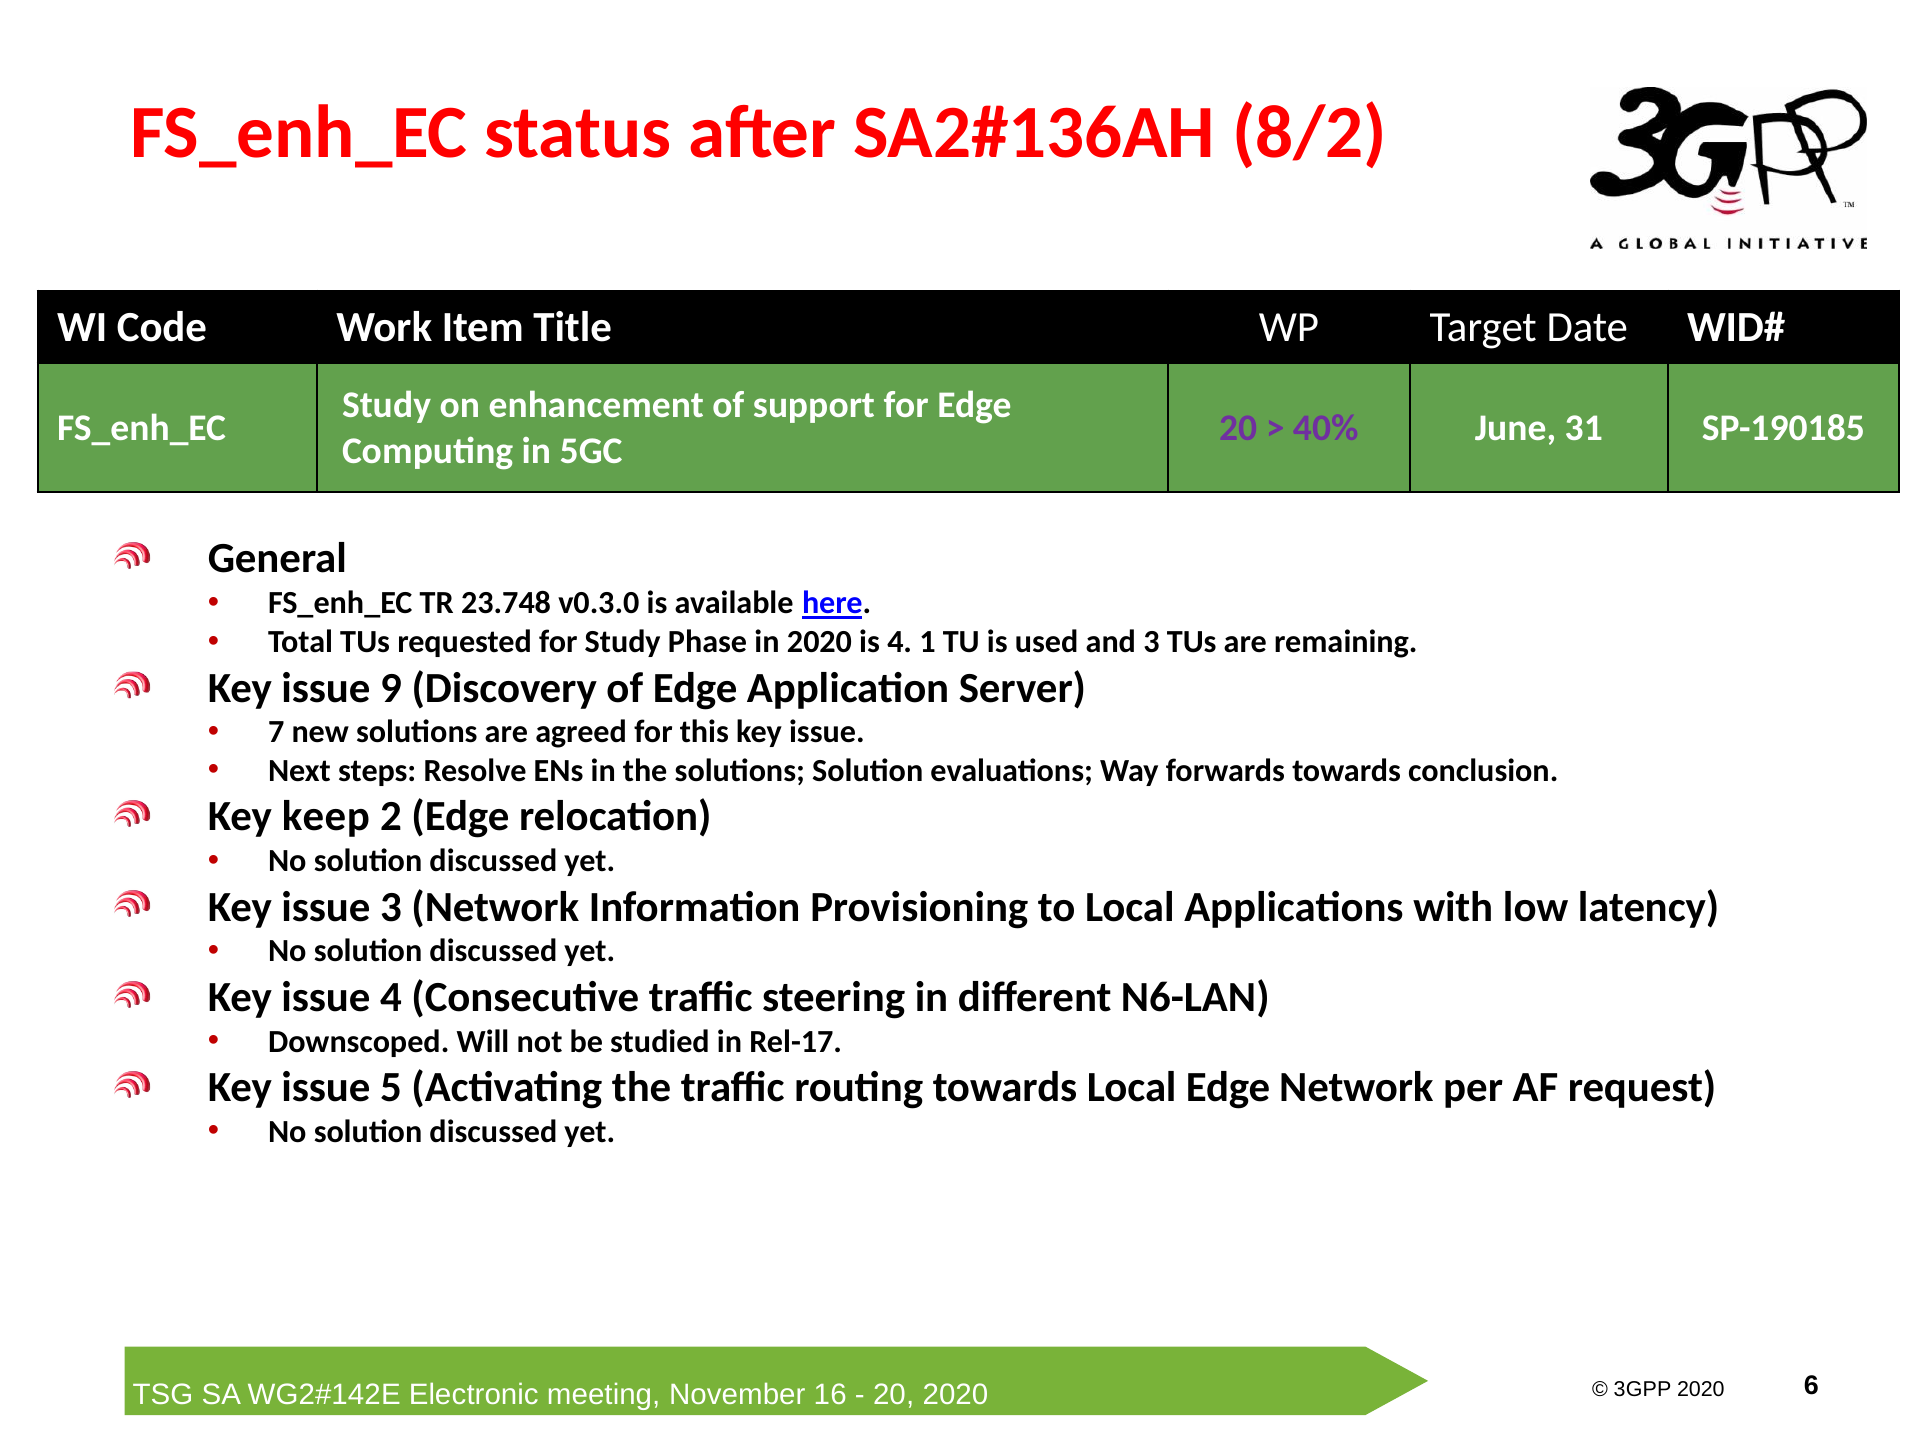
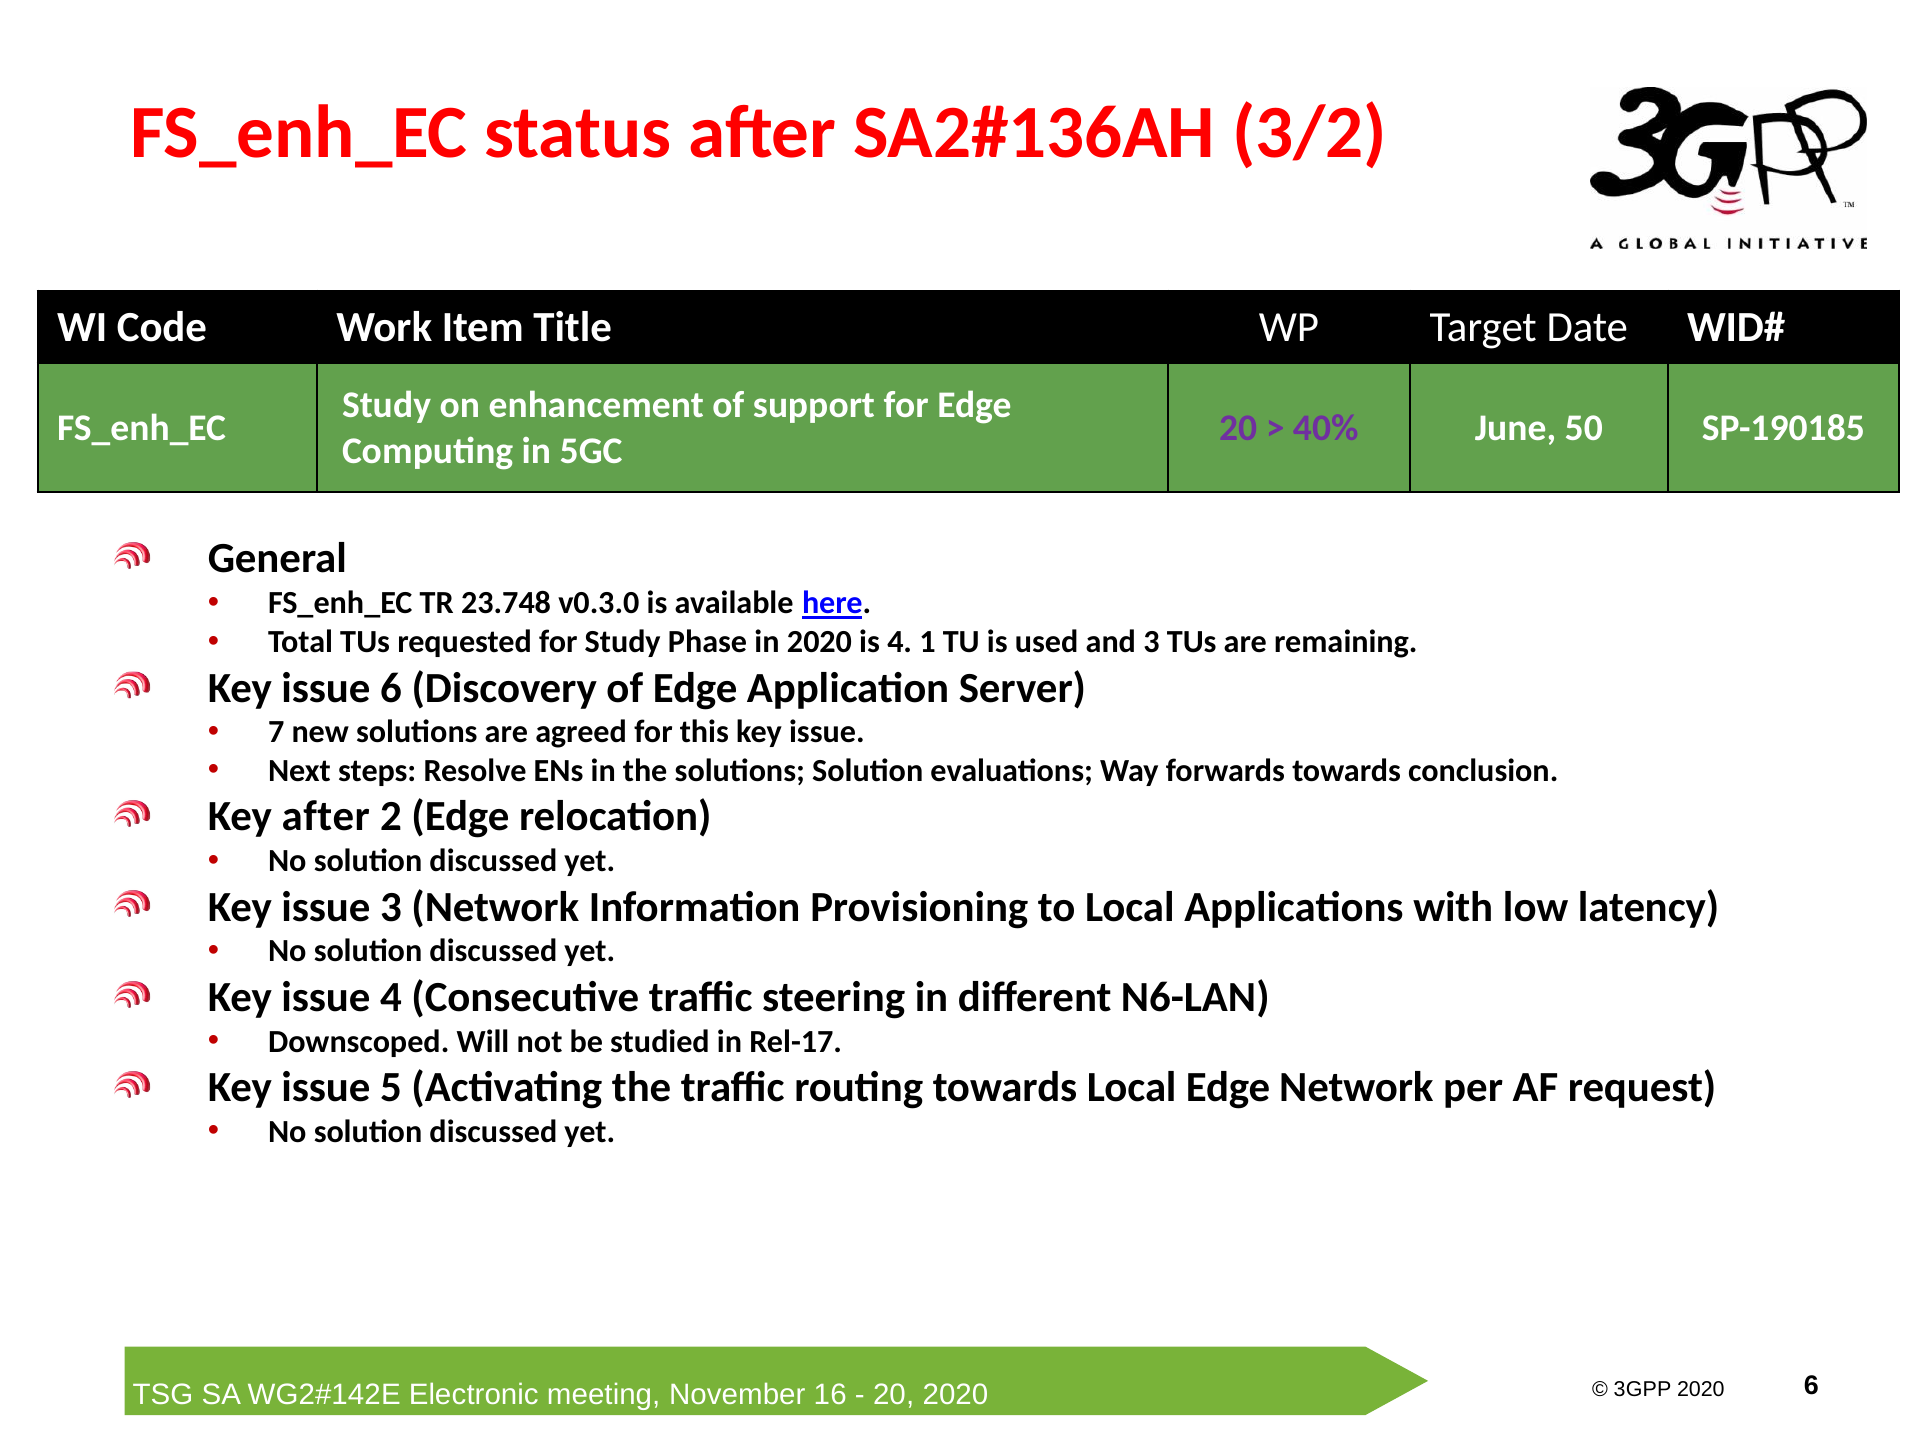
8/2: 8/2 -> 3/2 (1310, 132)
31: 31 -> 50 (1584, 428)
issue 9: 9 -> 6 (391, 688)
Key keep: keep -> after (326, 817)
